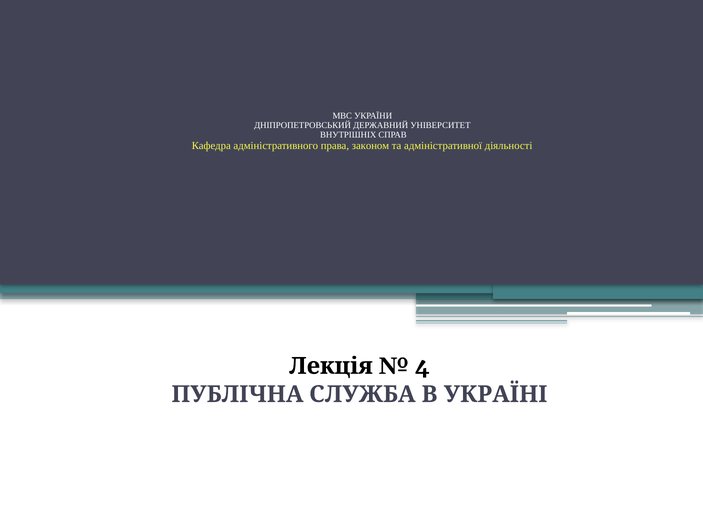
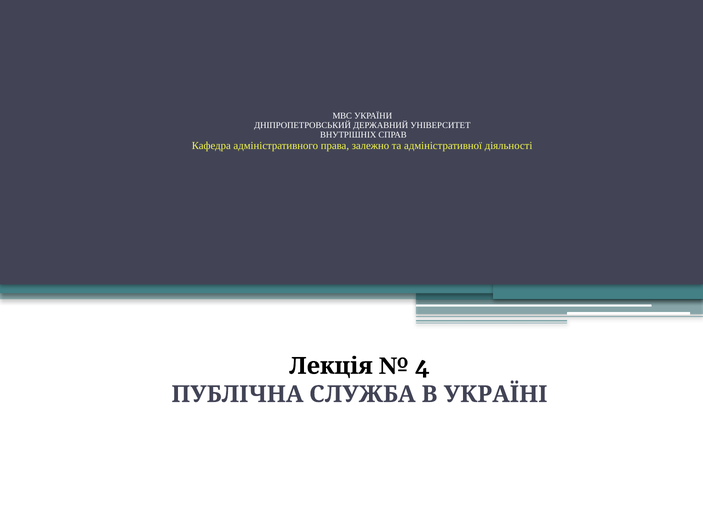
законом: законом -> залежно (370, 146)
